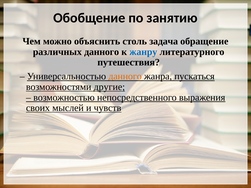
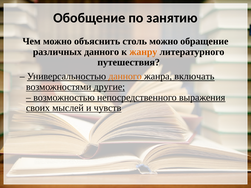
столь задача: задача -> можно (164, 41)
жанру colour: blue -> orange (143, 52)
пускаться: пускаться -> включать (194, 76)
